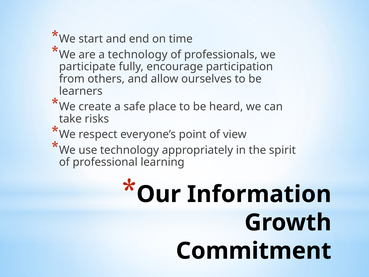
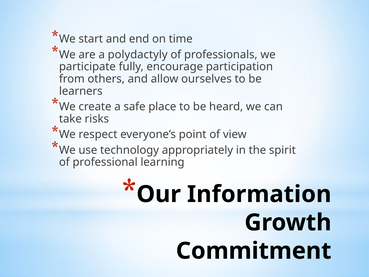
a technology: technology -> polydactyly (138, 54)
